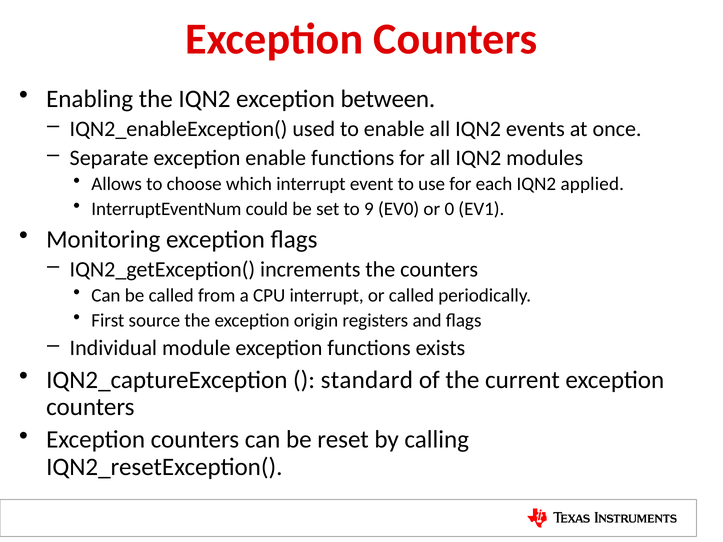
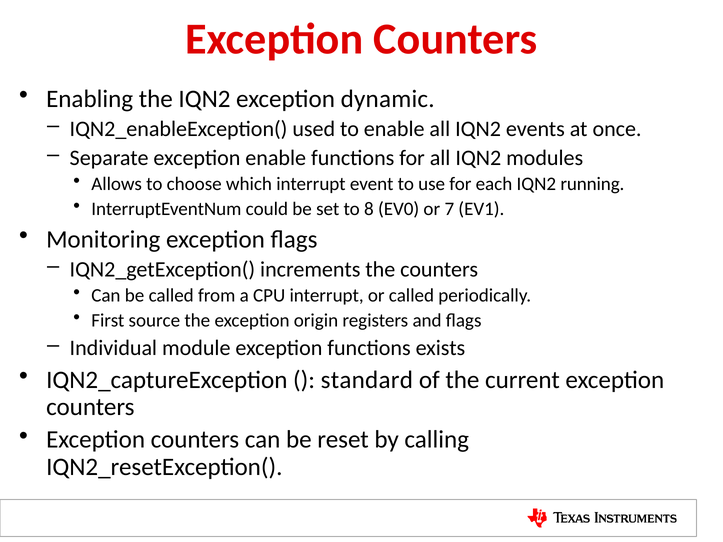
between: between -> dynamic (388, 99)
applied: applied -> running (592, 184)
9: 9 -> 8 (369, 209)
0: 0 -> 7 (449, 209)
